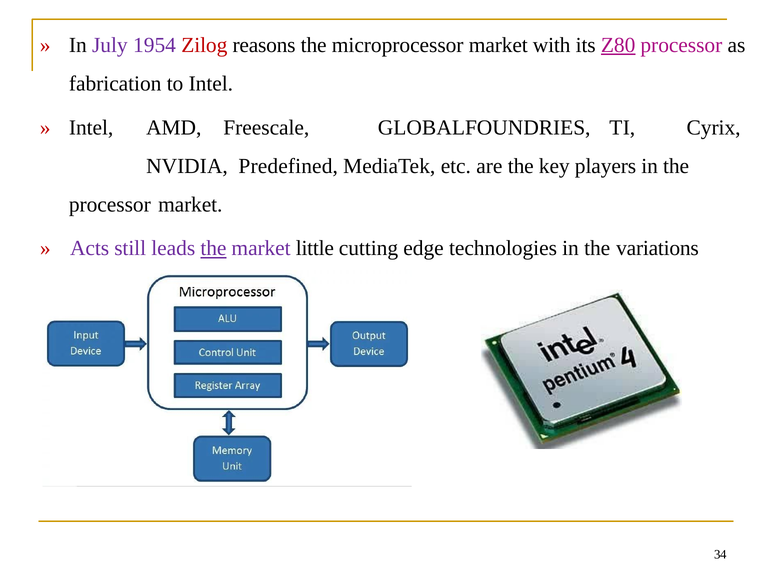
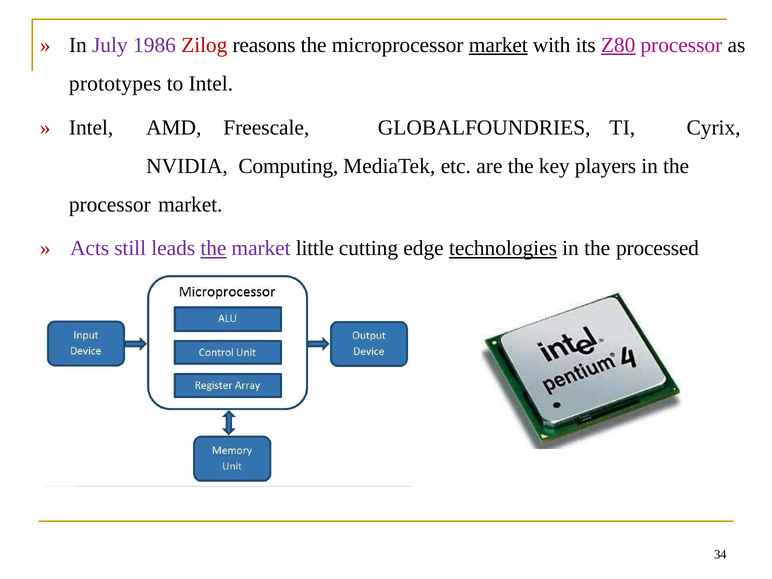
1954: 1954 -> 1986 (155, 45)
market underline: none -> present (498, 45)
fabrication: fabrication -> prototypes (115, 84)
Predefined: Predefined -> Computing (288, 166)
technologies underline: none -> present (503, 248)
variations: variations -> processed (658, 248)
